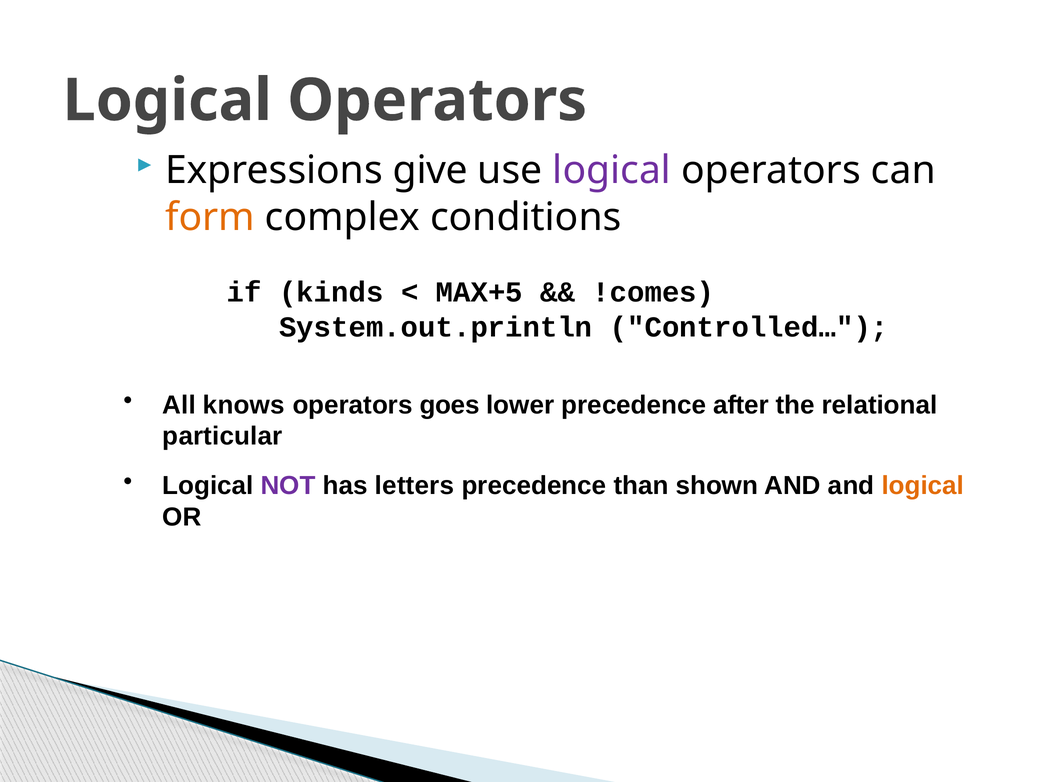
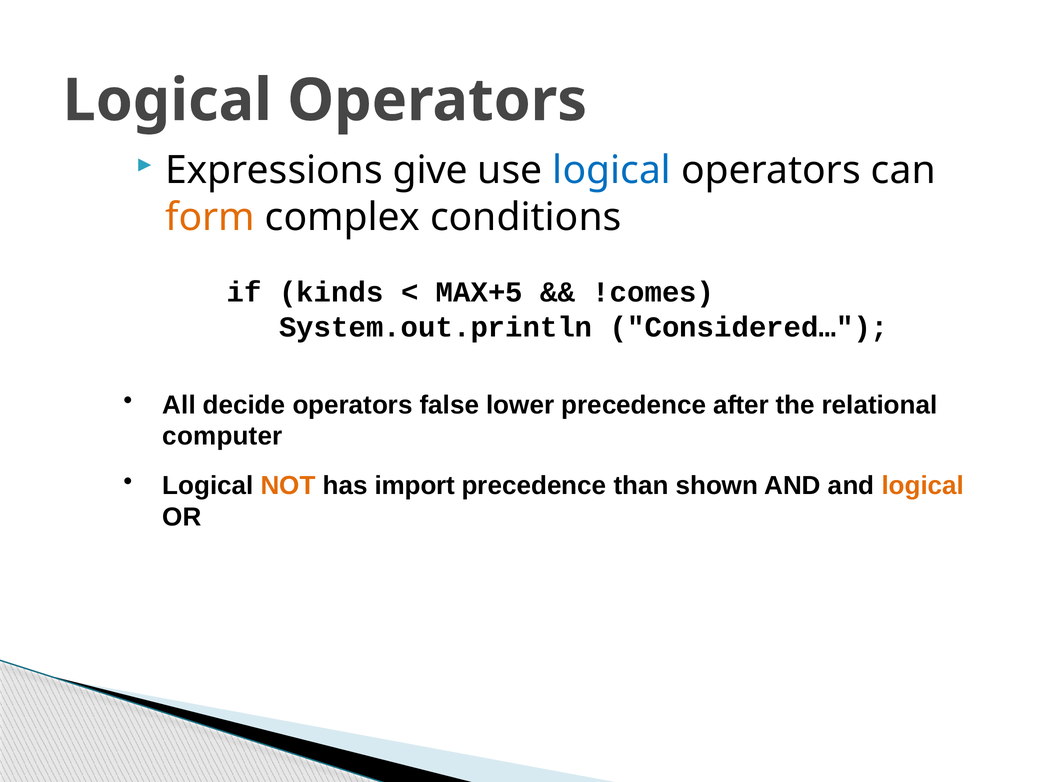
logical colour: purple -> blue (612, 170)
Controlled…: Controlled… -> Considered… (749, 327)
knows: knows -> decide (244, 405)
goes: goes -> false (449, 405)
particular: particular -> computer (222, 436)
NOT colour: purple -> orange (288, 485)
letters: letters -> import (415, 485)
